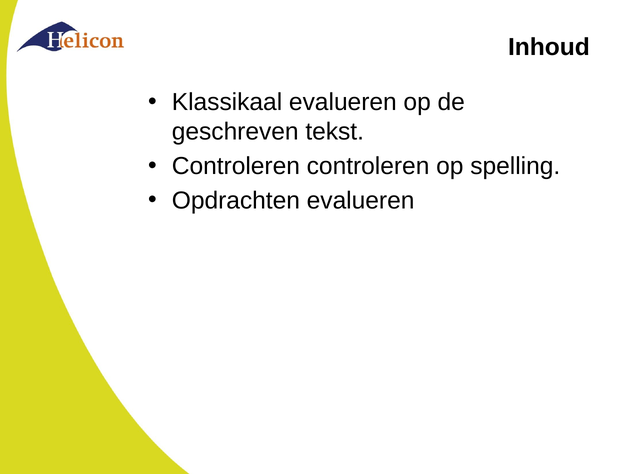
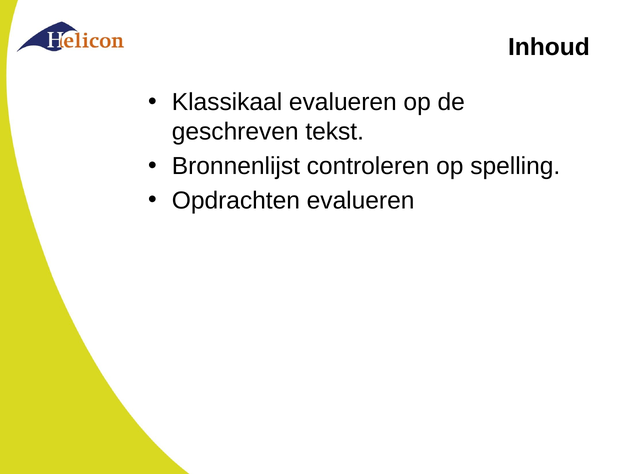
Controleren: Controleren -> Bronnenlijst (236, 166)
